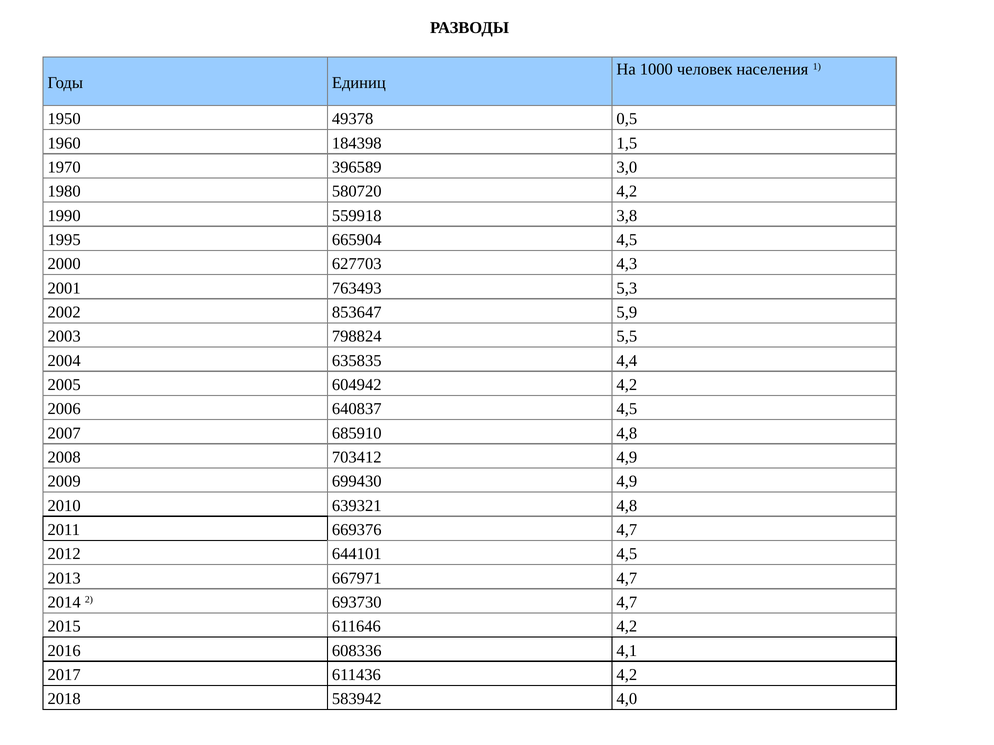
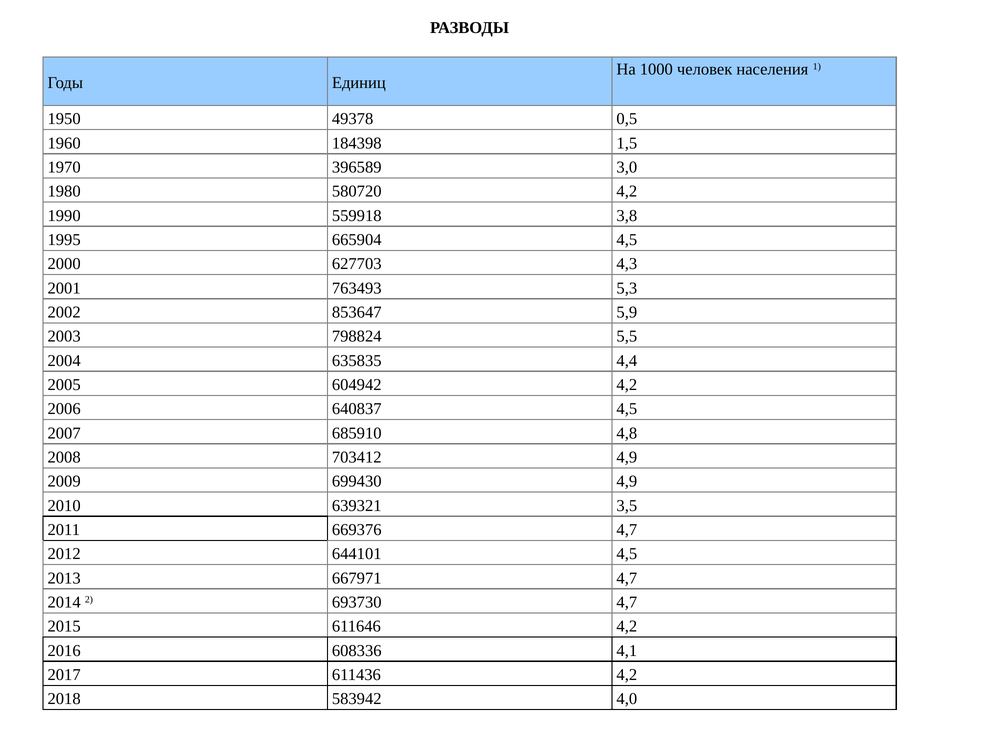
639321 4,8: 4,8 -> 3,5 (627, 506)
